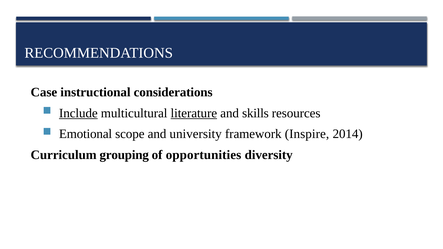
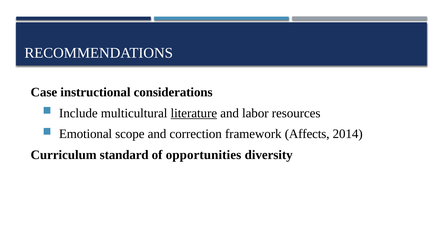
Include underline: present -> none (78, 113)
skills: skills -> labor (255, 113)
university: university -> correction (196, 134)
Inspire: Inspire -> Affects (307, 134)
grouping: grouping -> standard (124, 155)
